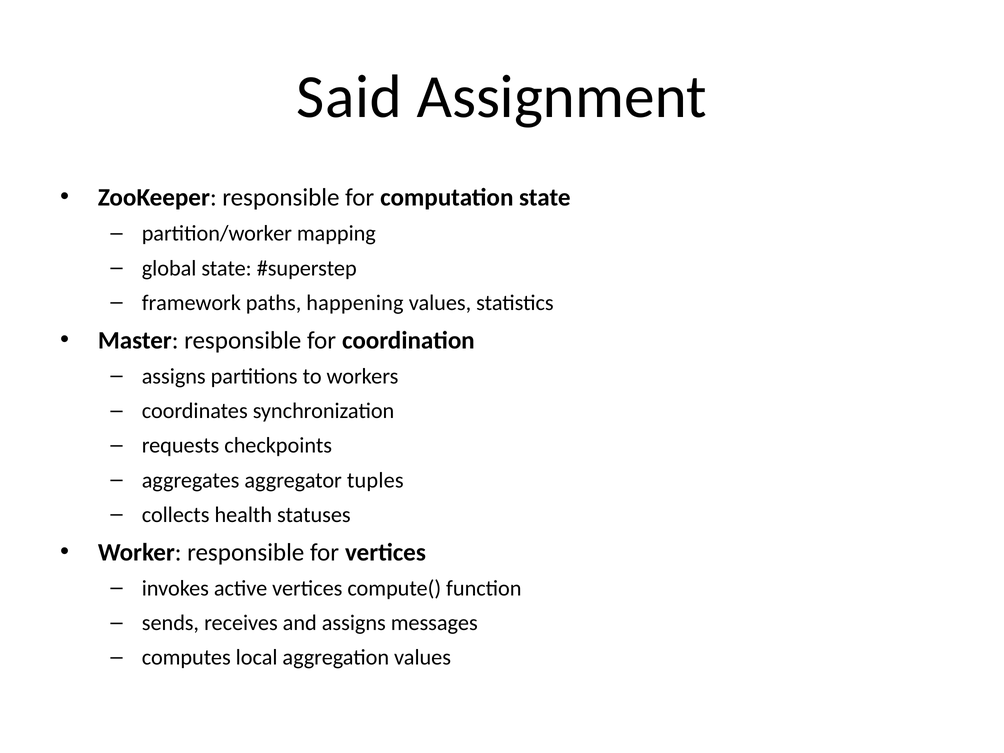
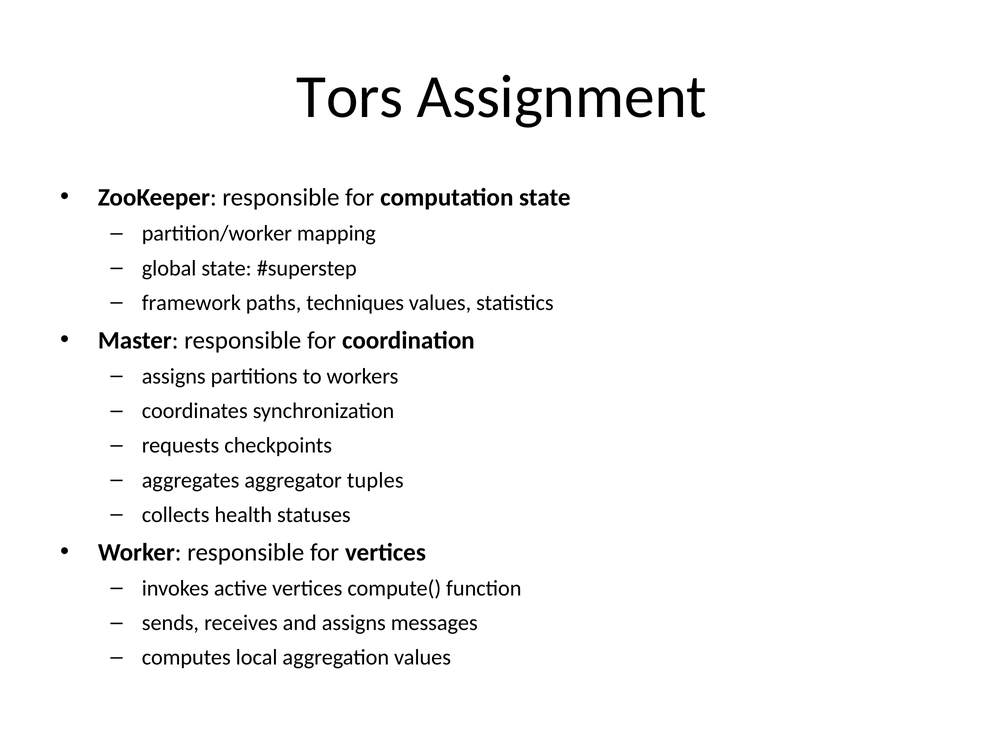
Said: Said -> Tors (350, 97)
happening: happening -> techniques (355, 303)
